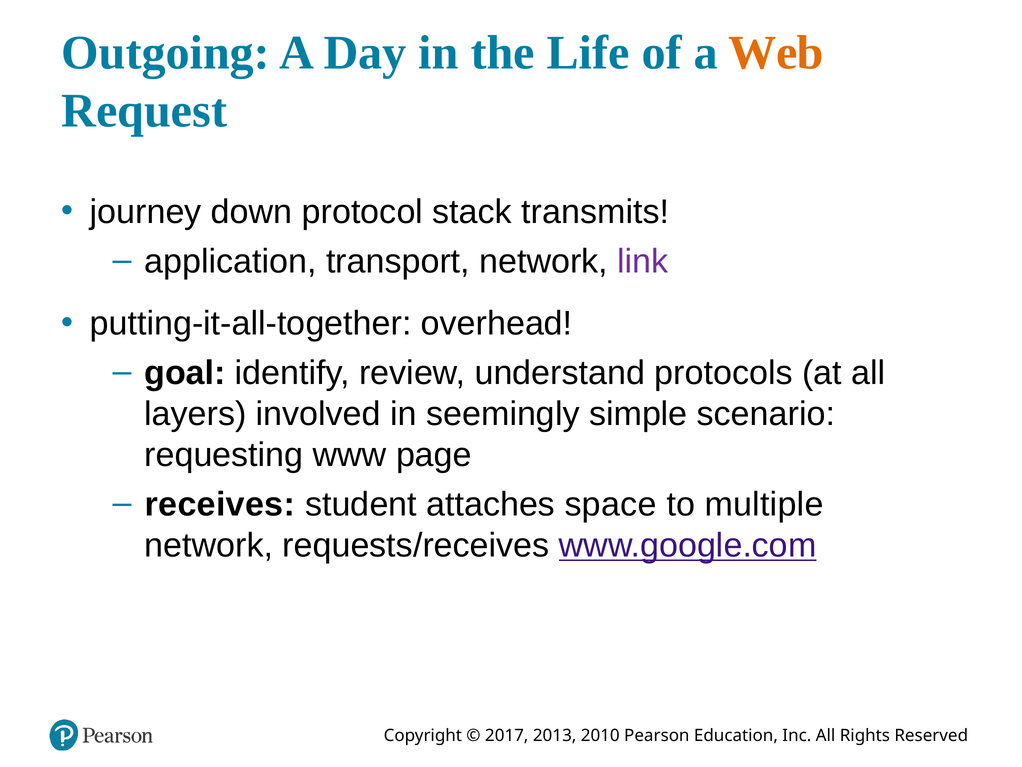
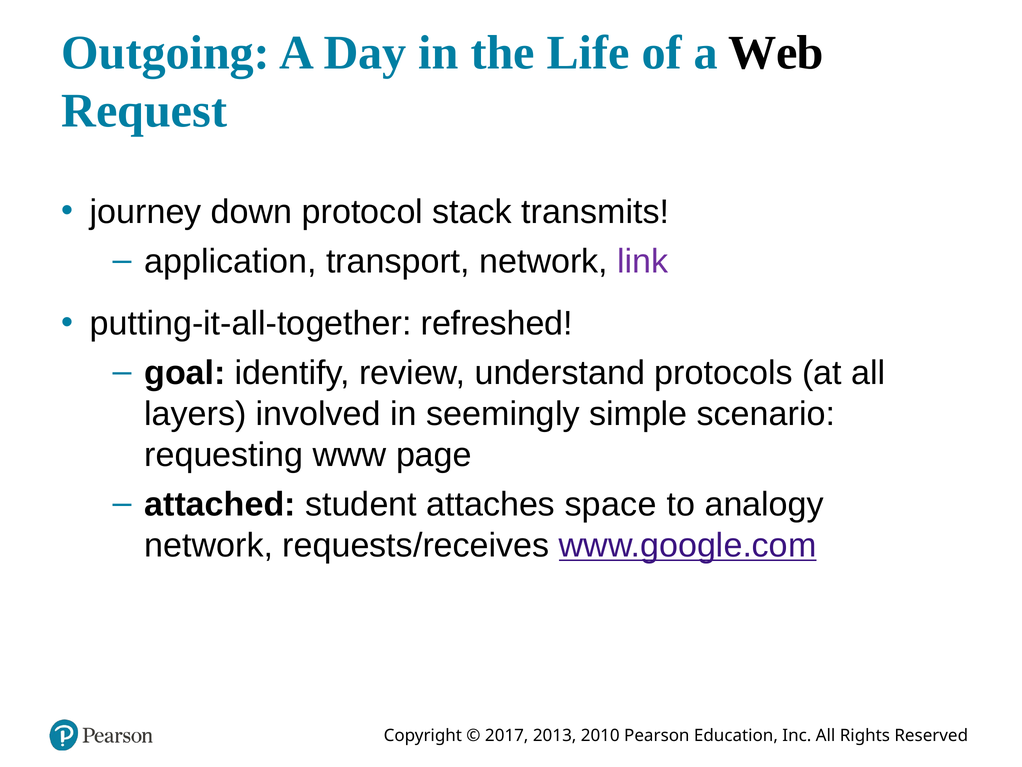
Web colour: orange -> black (776, 53)
overhead: overhead -> refreshed (497, 323)
receives: receives -> attached (220, 504)
multiple: multiple -> analogy (764, 504)
